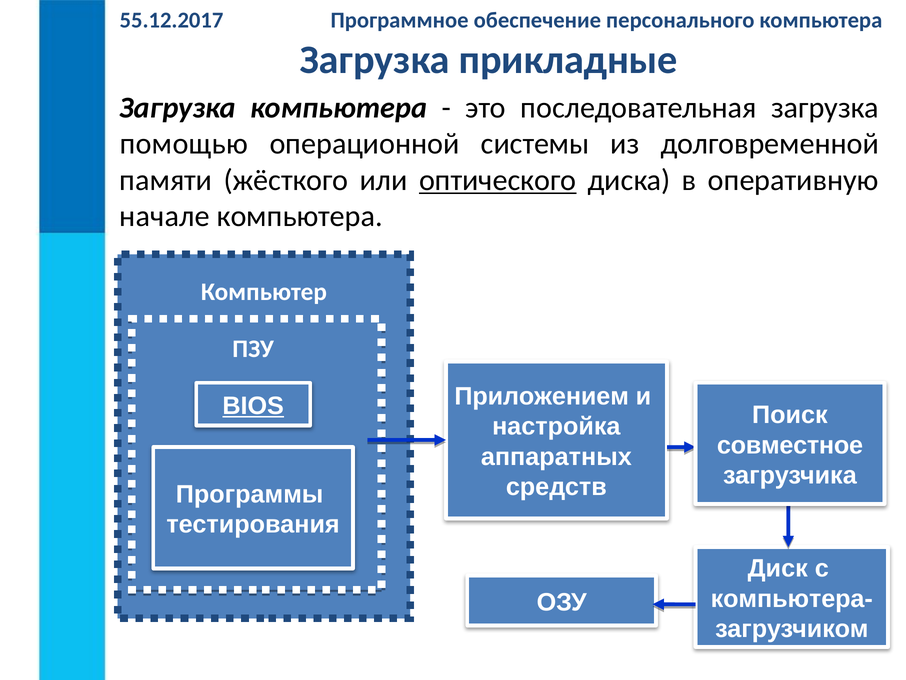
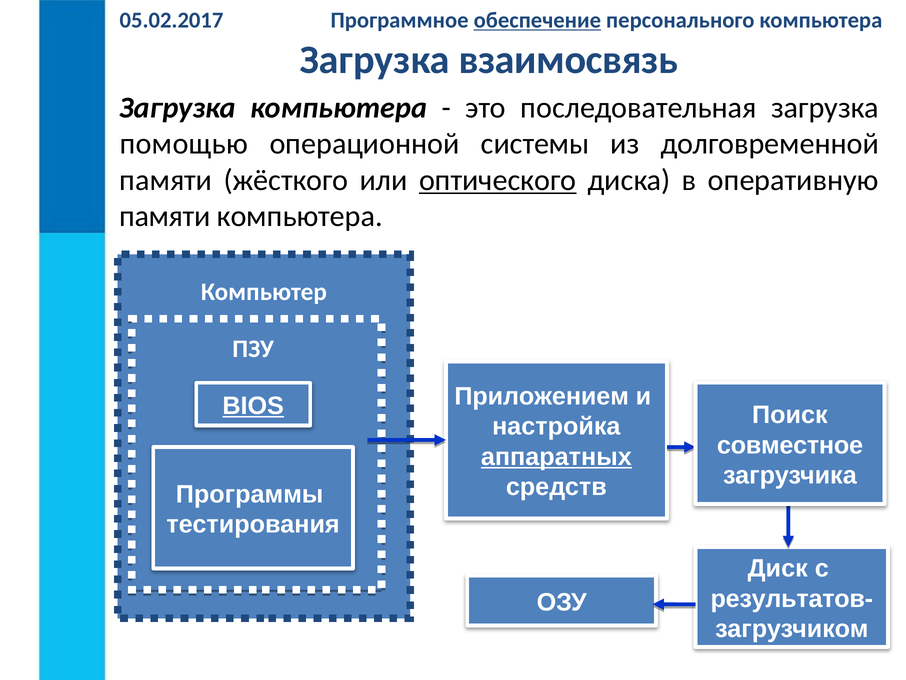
55.12.2017: 55.12.2017 -> 05.02.2017 (171, 20)
обеспечение underline: none -> present (537, 20)
прикладные: прикладные -> взаимосвязь (568, 60)
начале: начале -> памяти (165, 216)
аппаратных underline: none -> present (556, 456)
компьютера-: компьютера- -> результатов- (792, 598)
